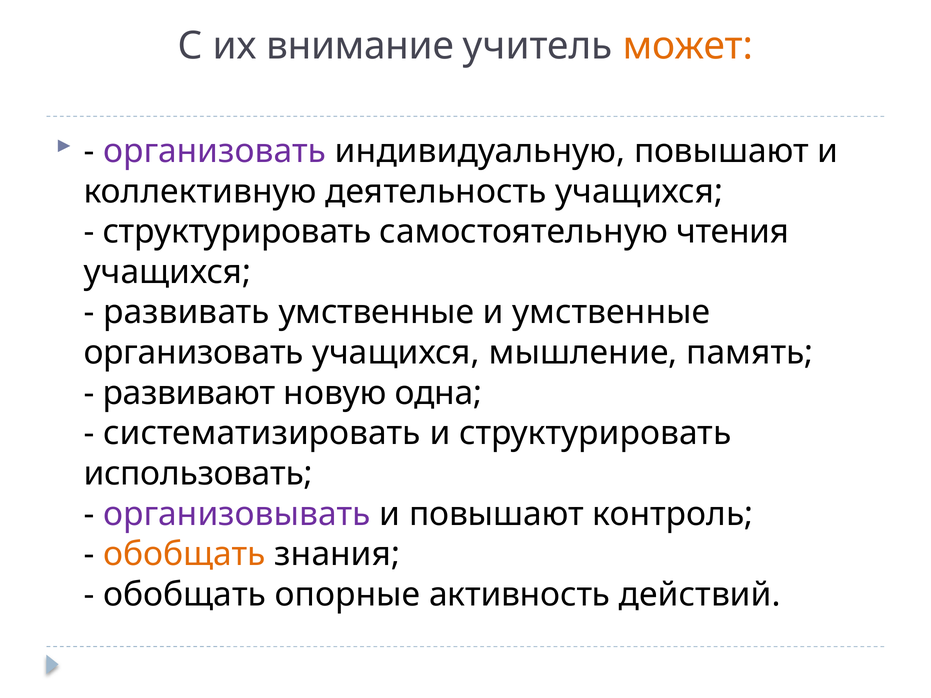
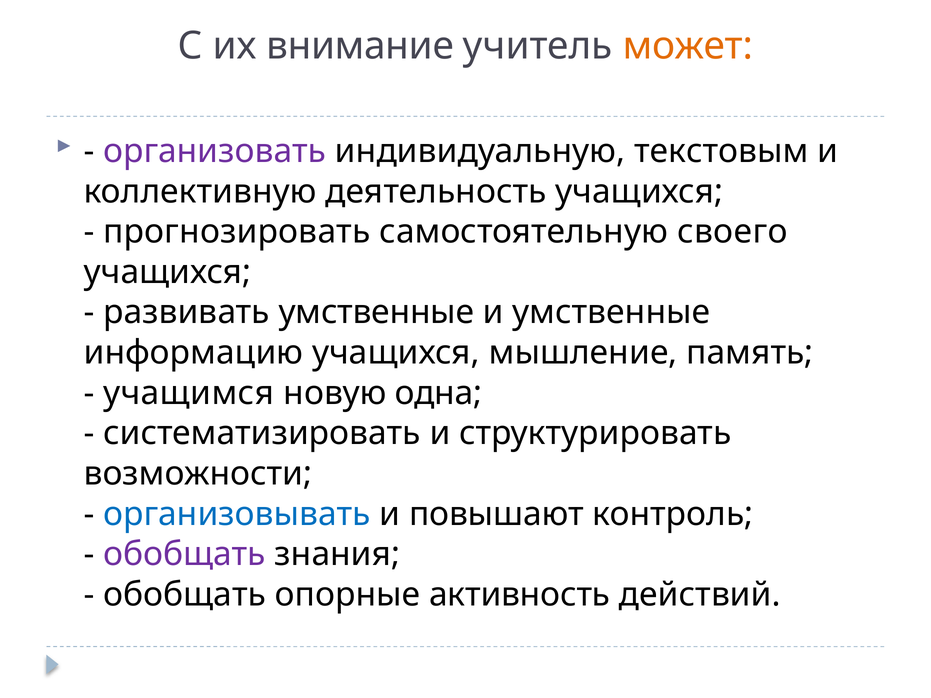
индивидуальную повышают: повышают -> текстовым (721, 151)
структурировать: структурировать -> прогнозировать (237, 232)
чтения: чтения -> своего (732, 232)
организовать: организовать -> информацию (193, 353)
развивают: развивают -> учащимся (189, 393)
использовать: использовать -> возможности (198, 474)
организовывать colour: purple -> blue (237, 514)
обобщать colour: orange -> purple (184, 554)
